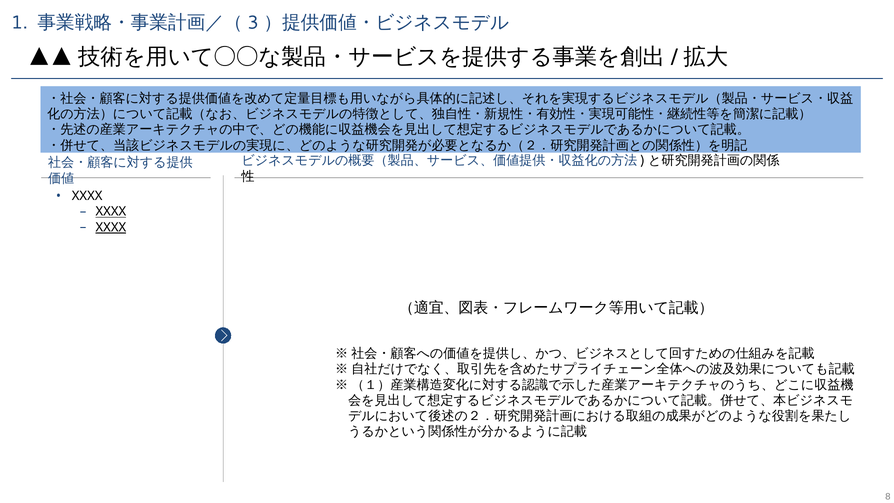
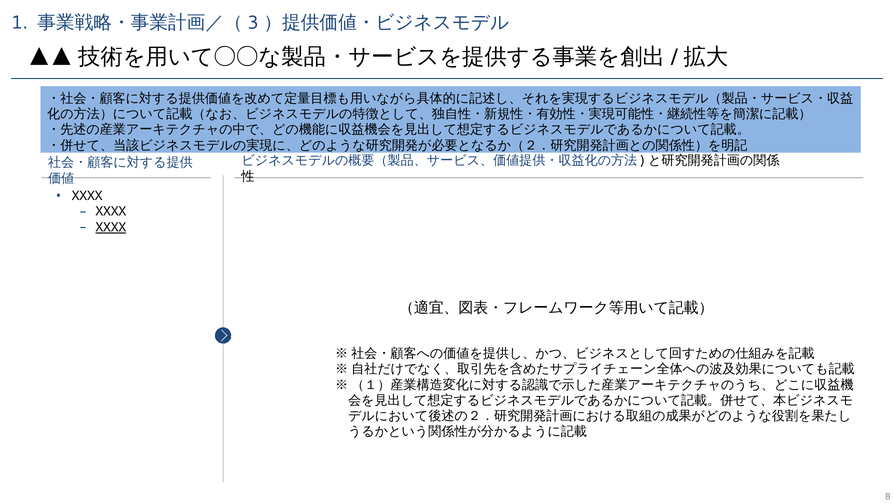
XXXX underline: present -> none (111, 212)
